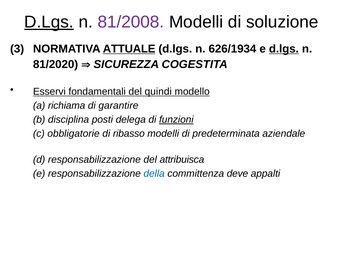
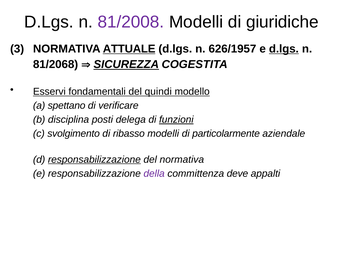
D.Lgs underline: present -> none (49, 22)
soluzione: soluzione -> giuridiche (282, 22)
626/1934: 626/1934 -> 626/1957 (232, 49)
81/2020: 81/2020 -> 81/2068 (56, 64)
SICUREZZA underline: none -> present (126, 64)
richiama: richiama -> spettano (67, 106)
garantire: garantire -> verificare (119, 106)
obbligatorie: obbligatorie -> svolgimento (74, 134)
predeterminata: predeterminata -> particolarmente (226, 134)
responsabilizzazione underline: none -> present (94, 160)
del attribuisca: attribuisca -> normativa (182, 160)
della colour: blue -> purple (154, 174)
